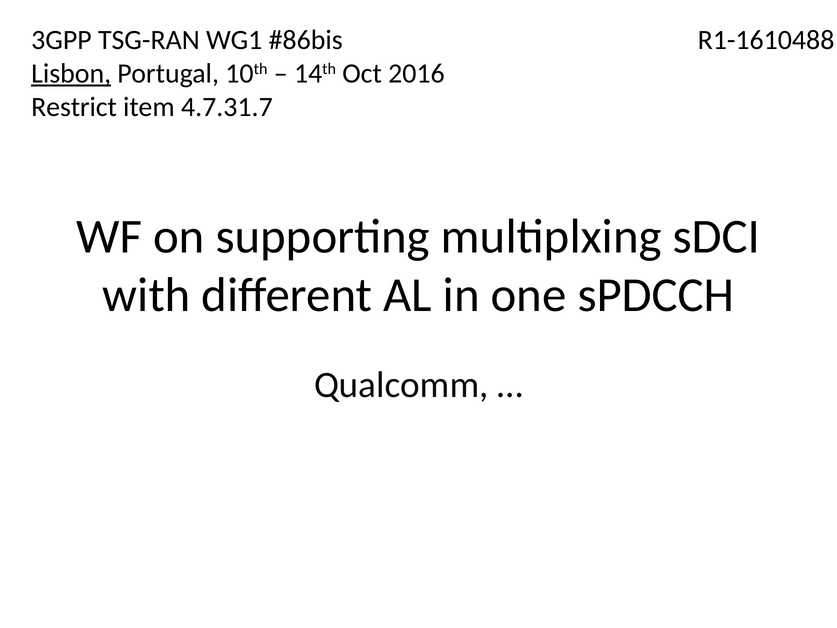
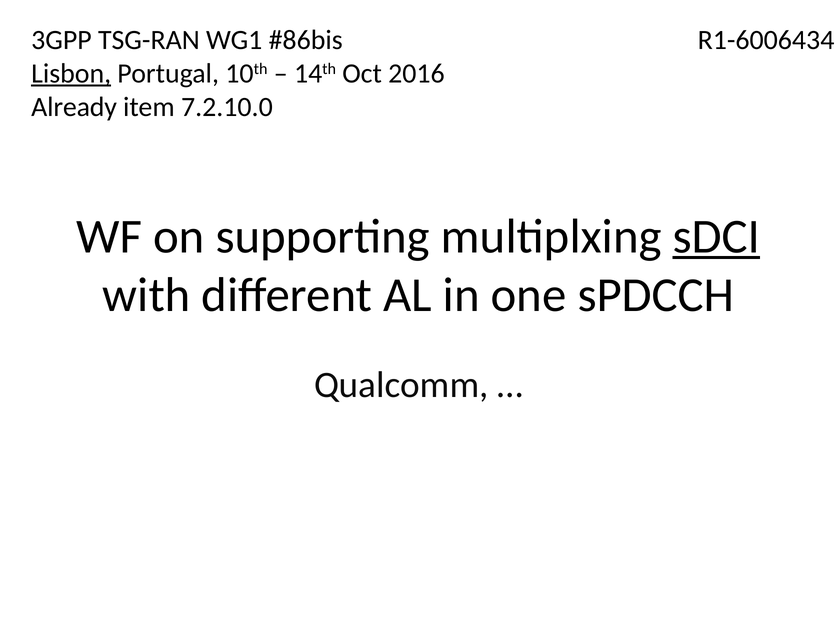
R1-1610488: R1-1610488 -> R1-6006434 (766, 40)
Restrict: Restrict -> Already (74, 107)
4.7.31.7: 4.7.31.7 -> 7.2.10.0 (227, 107)
sDCI underline: none -> present (716, 236)
